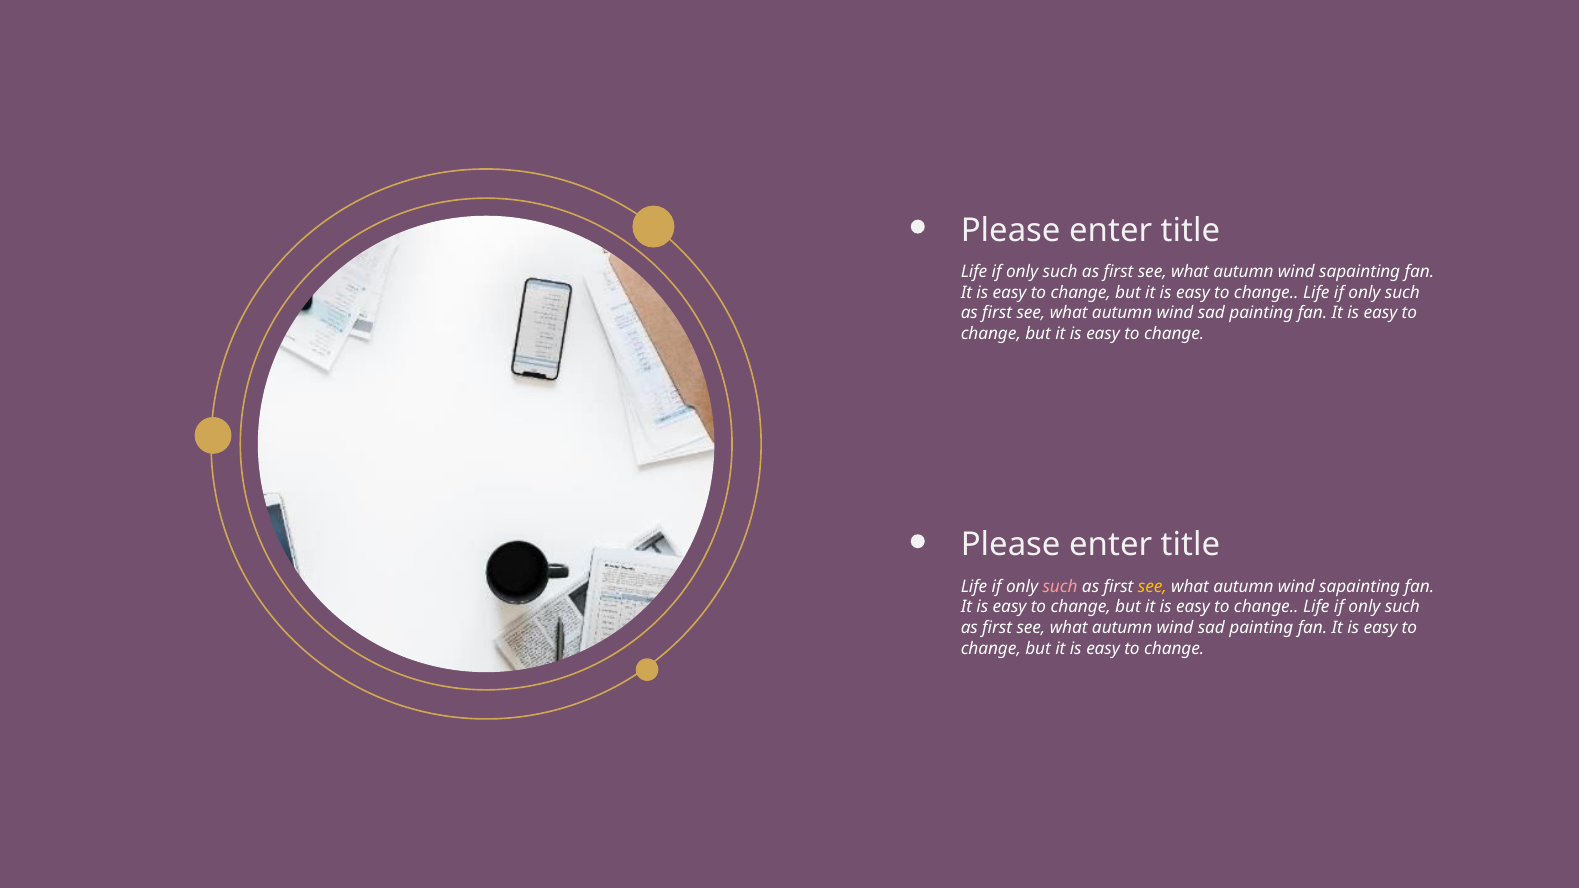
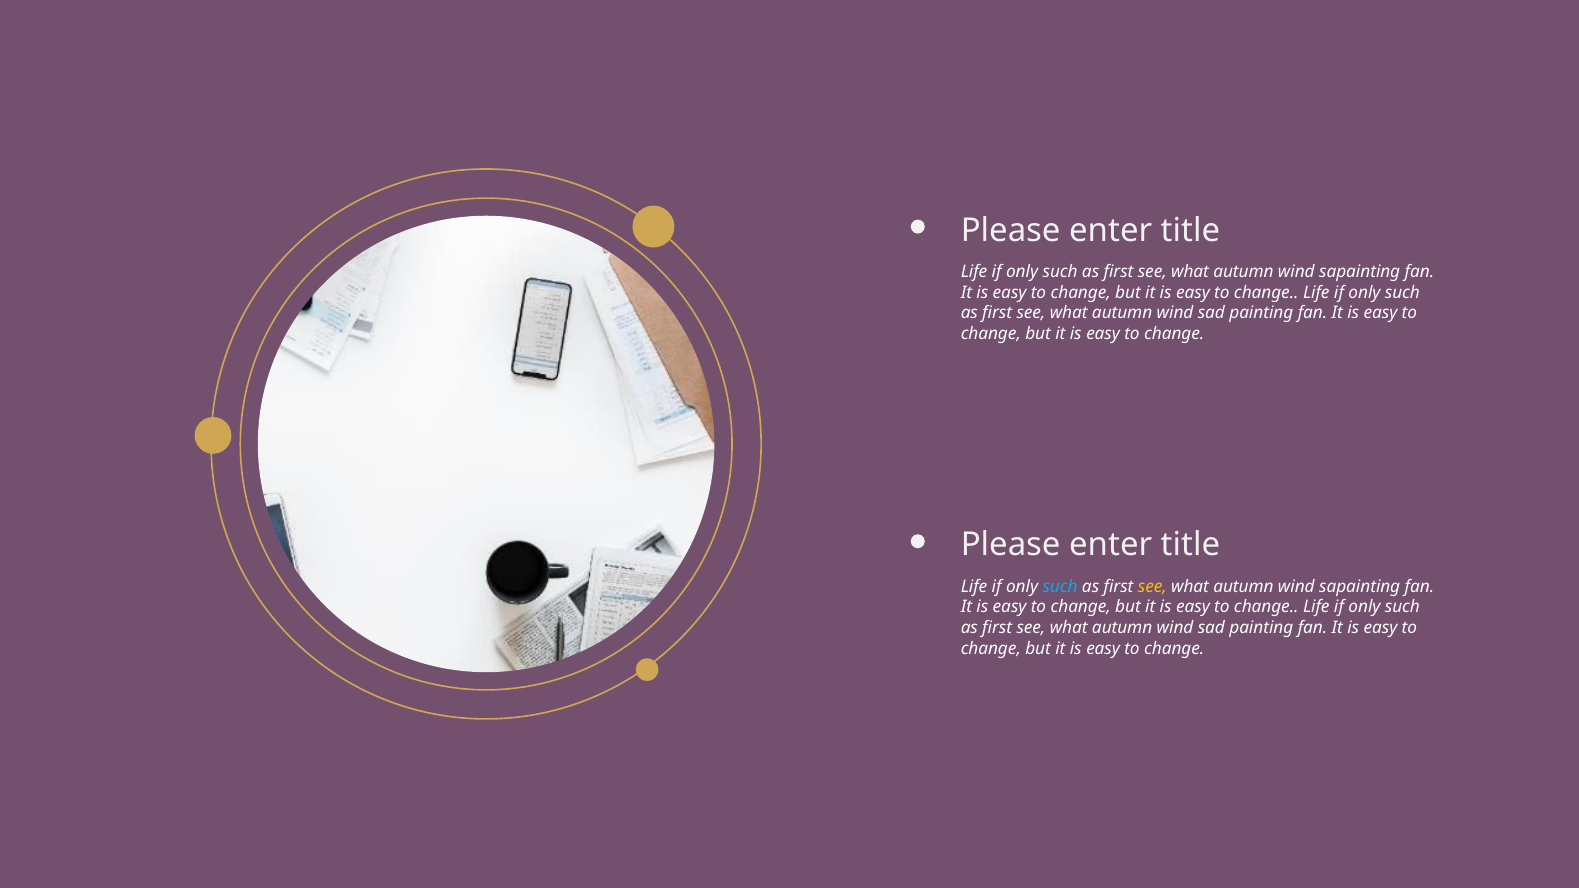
such colour: pink -> light blue (1060, 586)
